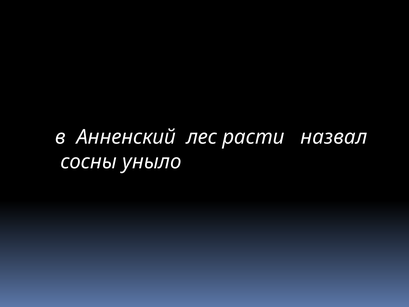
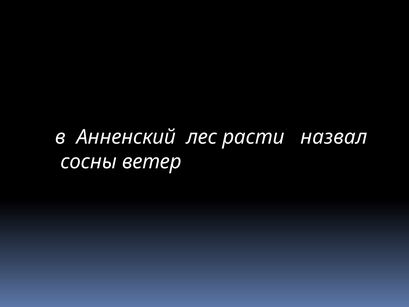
уныло: уныло -> ветер (152, 162)
